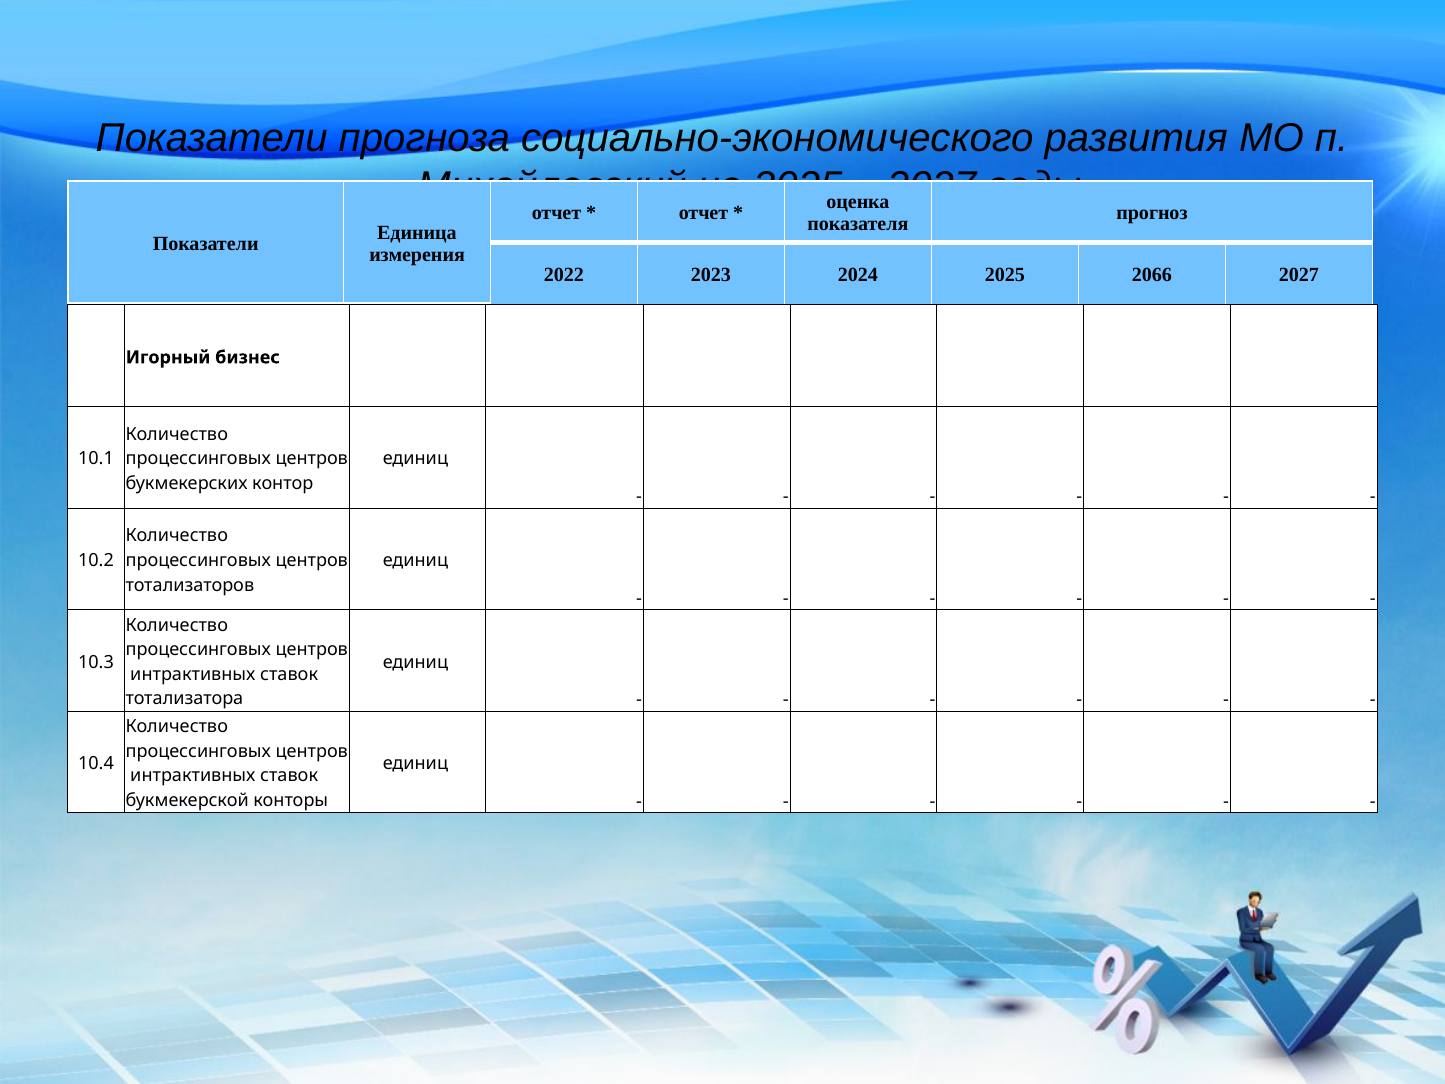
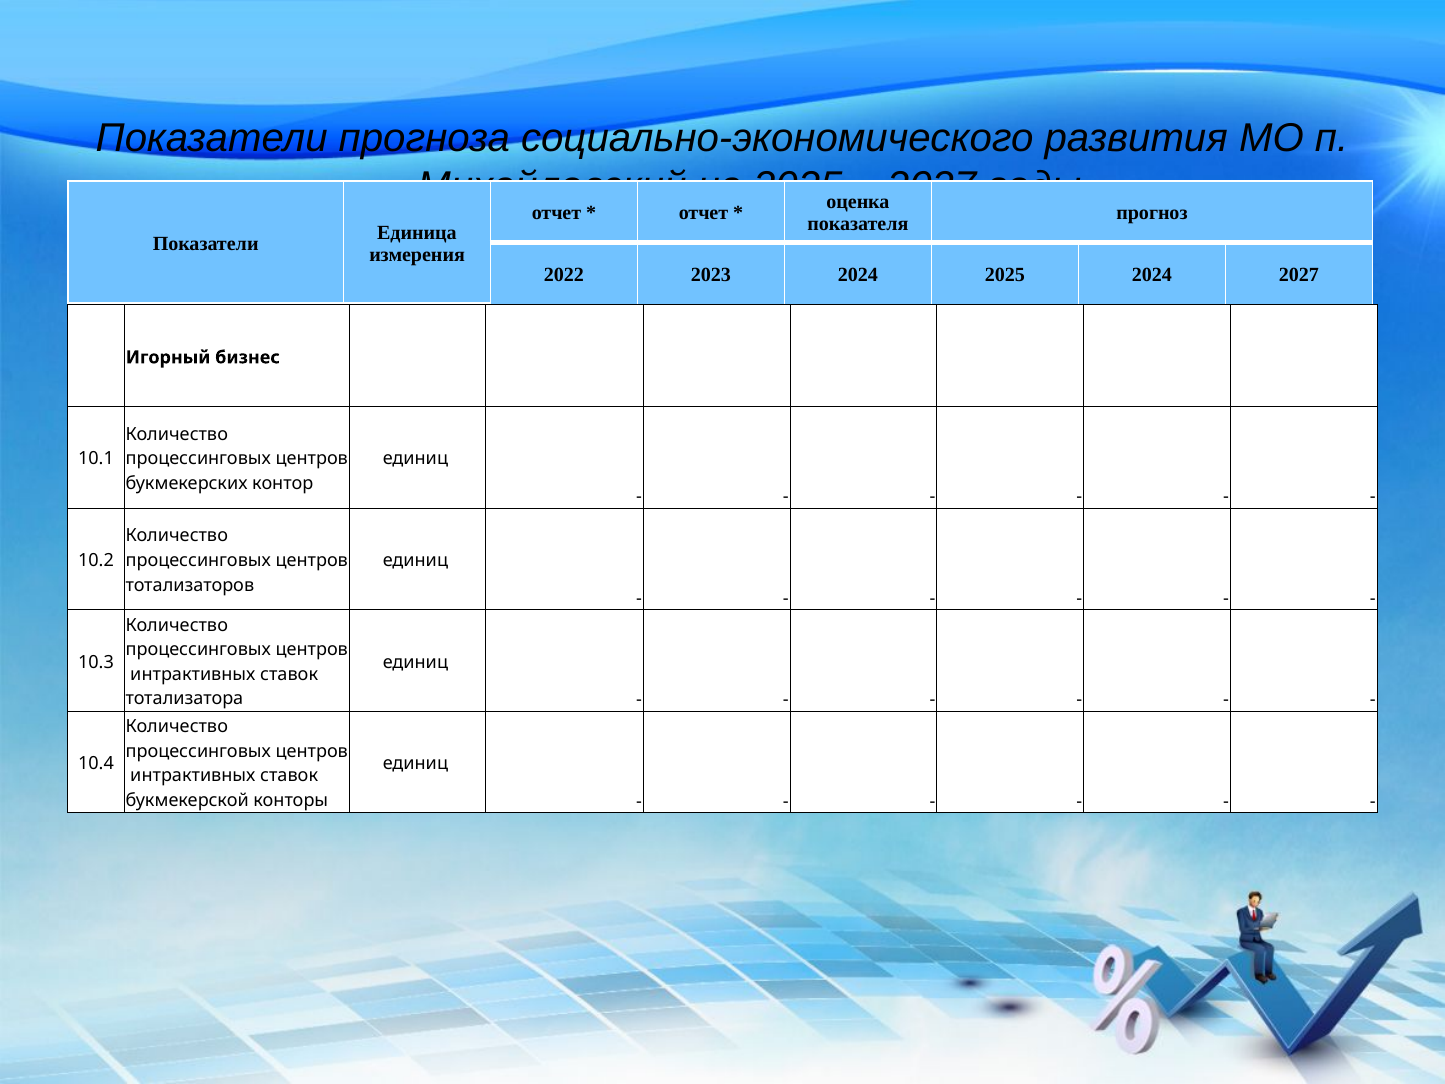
2025 2066: 2066 -> 2024 (1152, 275)
